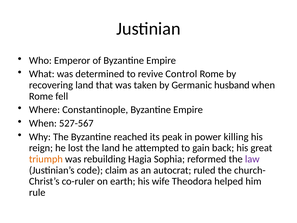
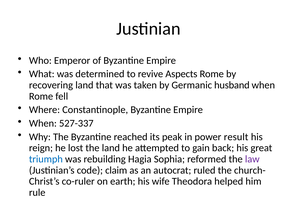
Control: Control -> Aspects (181, 74)
527-567: 527-567 -> 527-337 (76, 123)
killing: killing -> result (236, 137)
triumph colour: orange -> blue (46, 159)
